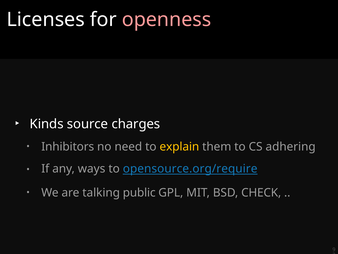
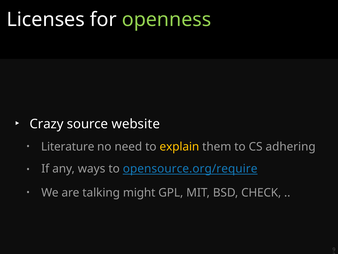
openness colour: pink -> light green (167, 20)
Kinds: Kinds -> Crazy (47, 124)
charges: charges -> website (136, 124)
Inhibitors: Inhibitors -> Literature (68, 147)
public: public -> might (139, 192)
